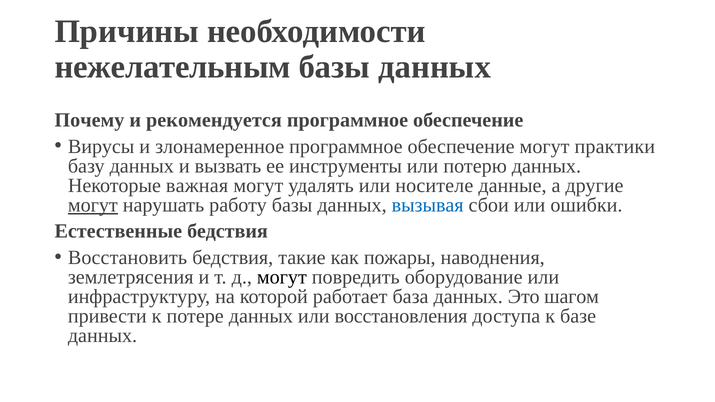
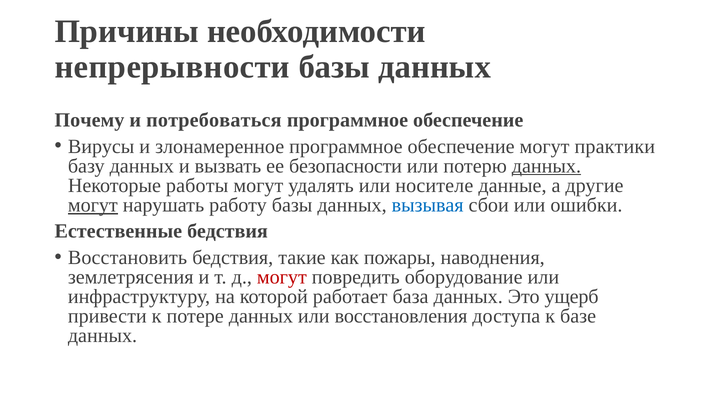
нежелательным: нежелательным -> непрерывности (172, 67)
рекомендуется: рекомендуется -> потребоваться (214, 120)
инструменты: инструменты -> безопасности (346, 166)
данных underline: none -> present (546, 166)
важная: важная -> работы (197, 186)
могут colour: black -> red (282, 277)
шагом: шагом -> ущерб (572, 297)
